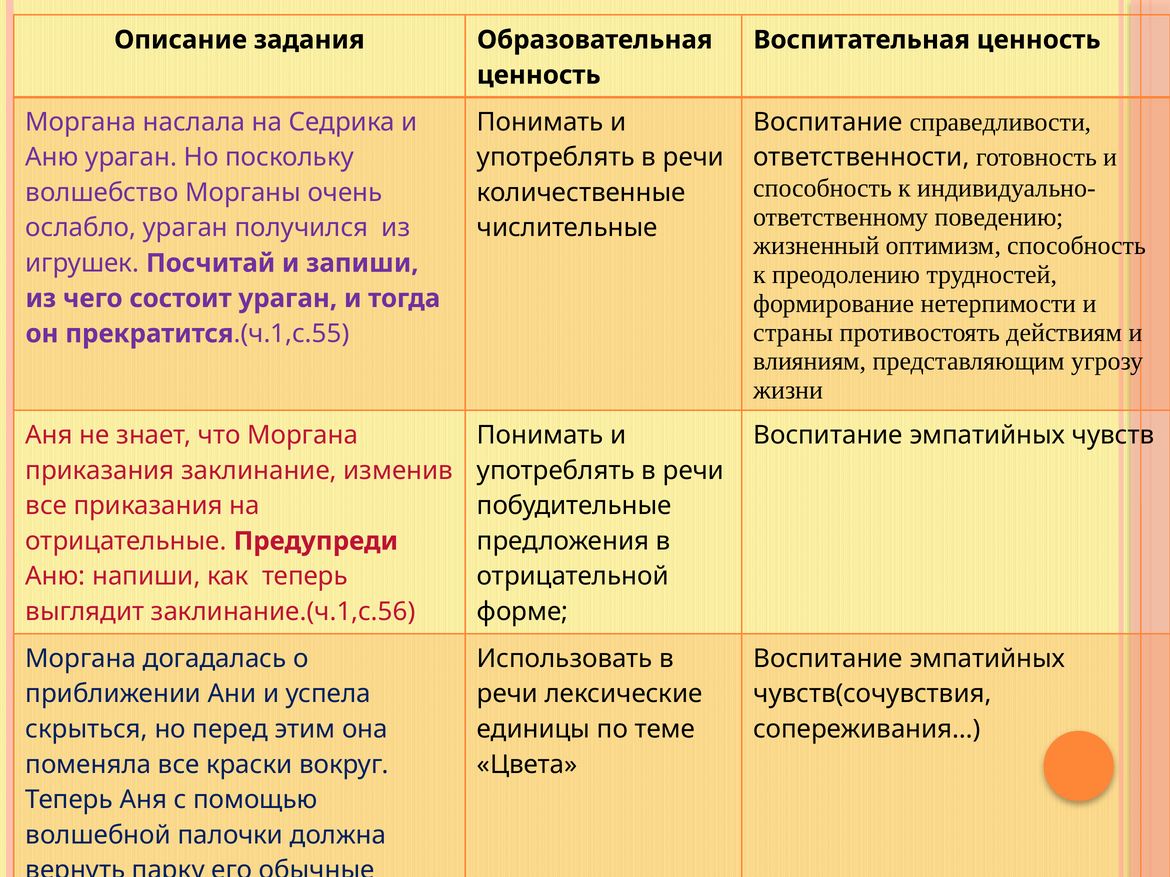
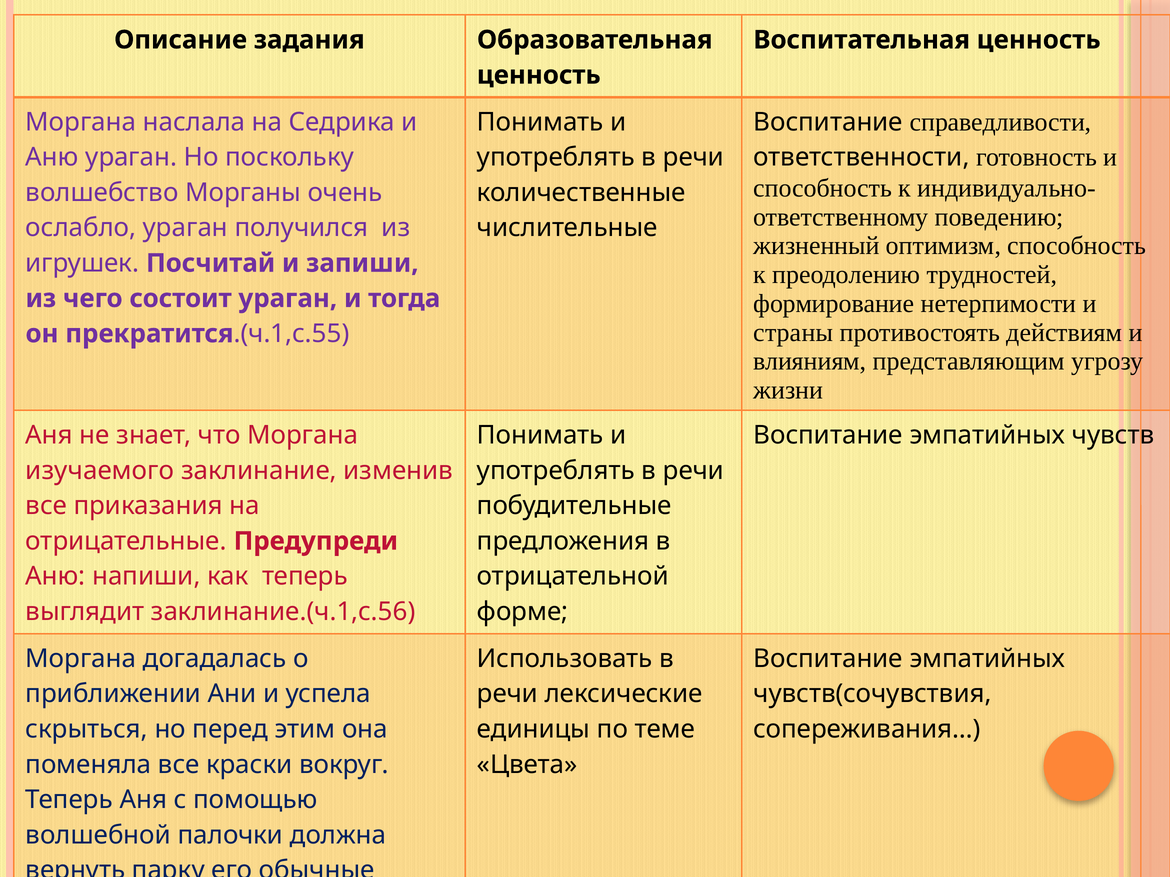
приказания: приказания -> изучаемого (100, 471)
